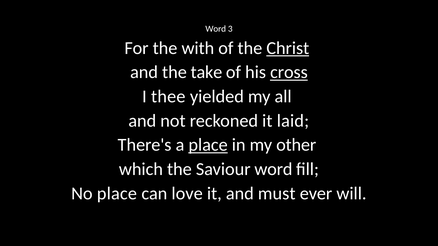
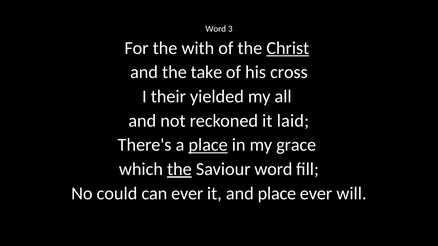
cross underline: present -> none (289, 72)
thee: thee -> their (168, 97)
other: other -> grace (296, 145)
the underline: none -> present (179, 169)
No place: place -> could (117, 194)
can love: love -> ever (187, 194)
and must: must -> place (277, 194)
